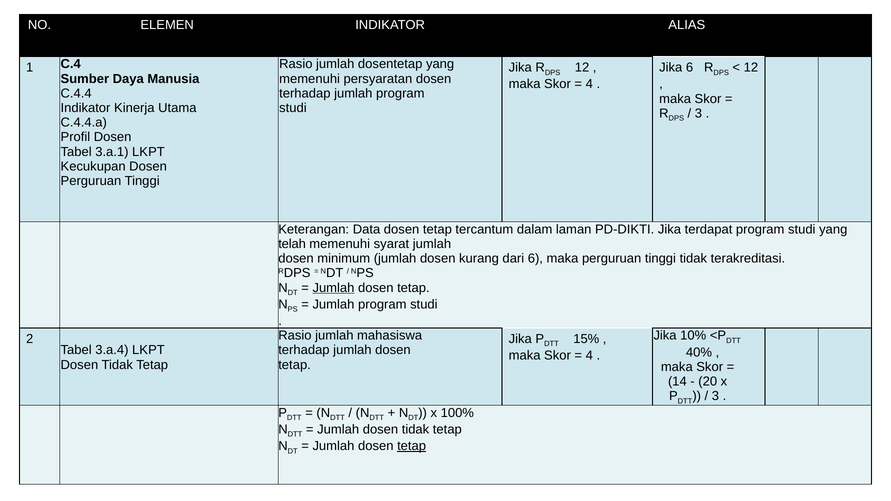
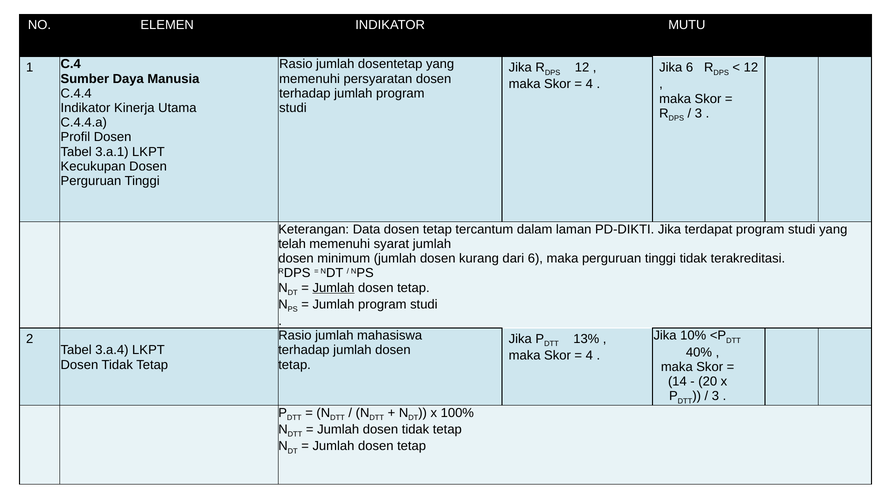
ALIAS: ALIAS -> MUTU (687, 25)
15%: 15% -> 13% (586, 339)
tetap underline: present -> none (412, 446)
